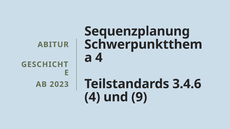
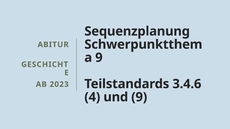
4: 4 -> 9 (99, 58)
